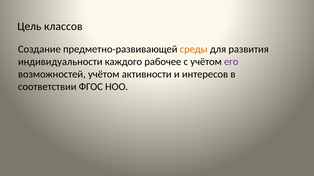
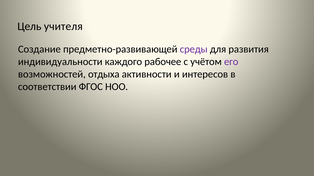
классов: классов -> учителя (63, 27)
среды colour: orange -> purple (194, 49)
возможностей учётом: учётом -> отдыха (104, 75)
